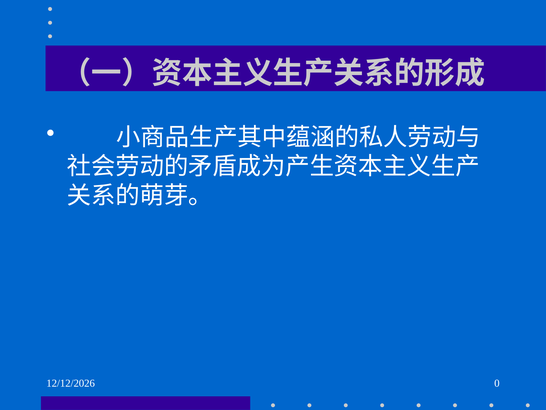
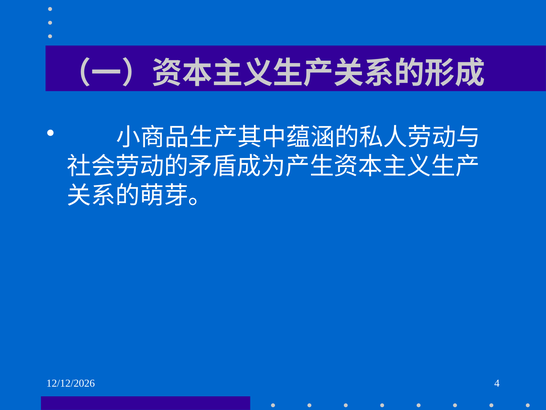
0: 0 -> 4 (497, 383)
